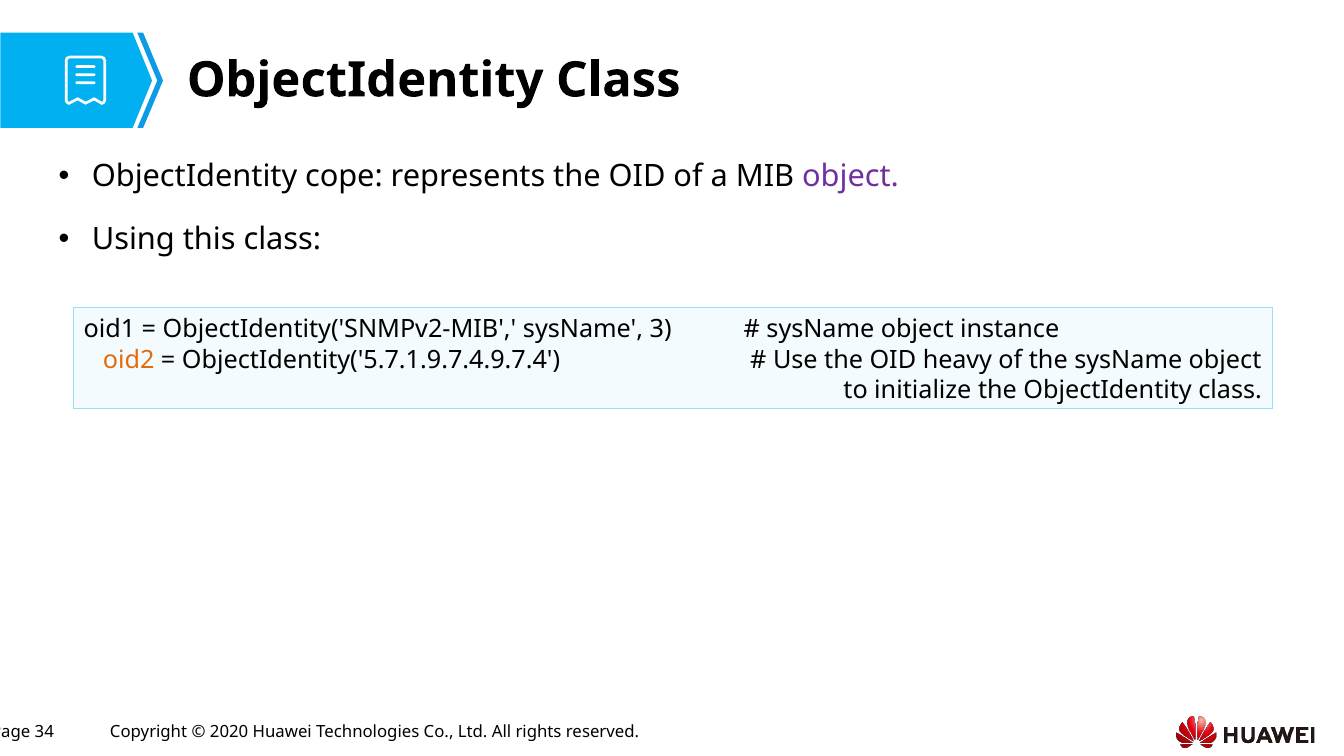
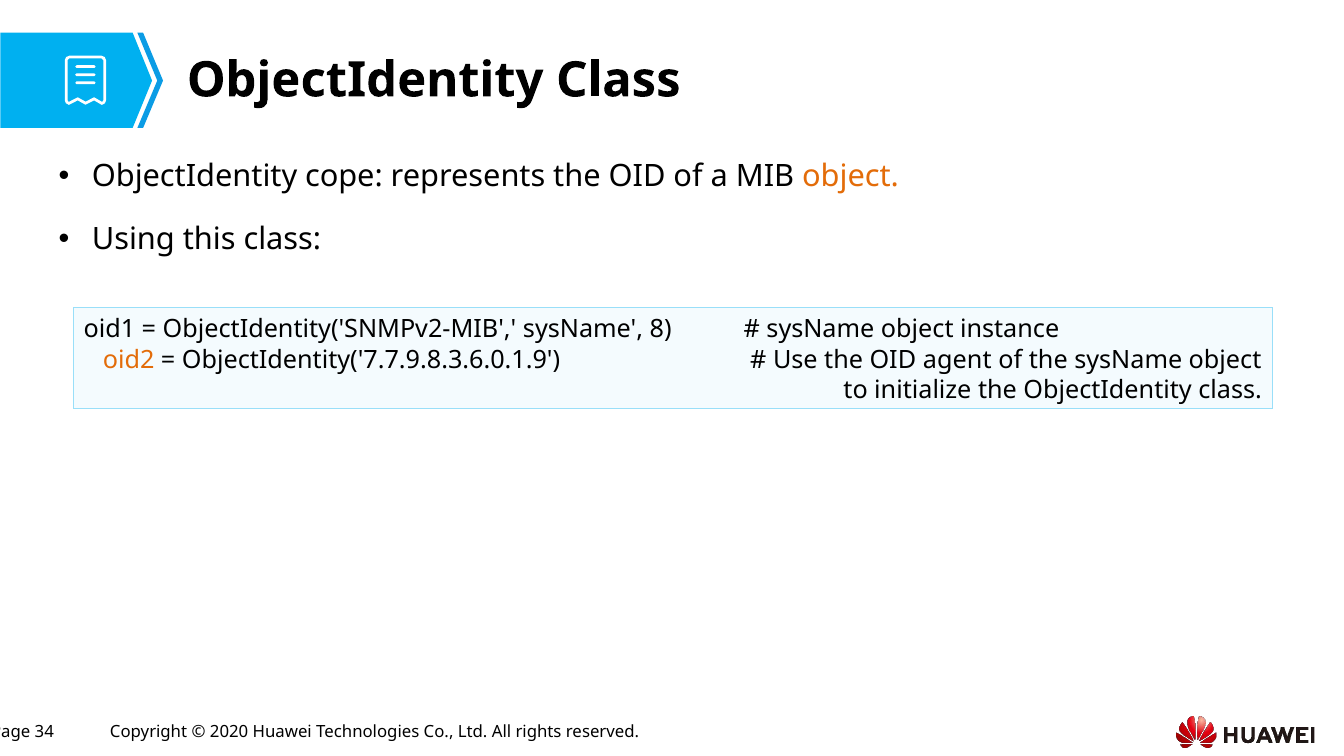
object colour: purple -> orange (851, 177)
3: 3 -> 8 (661, 330)
ObjectIdentity('5.7.1.9.7.4.9.7.4: ObjectIdentity('5.7.1.9.7.4.9.7.4 -> ObjectIdentity('7.7.9.8.3.6.0.1.9 (371, 360)
heavy: heavy -> agent (957, 360)
